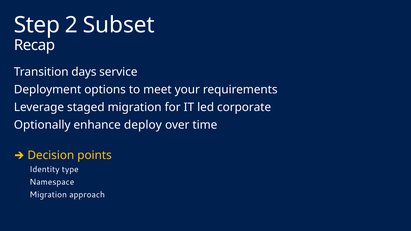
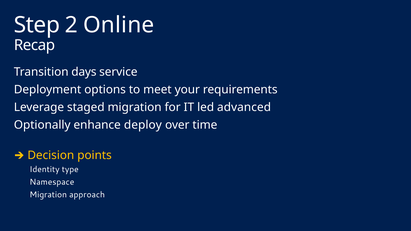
Subset: Subset -> Online (119, 25)
corporate: corporate -> advanced (244, 107)
